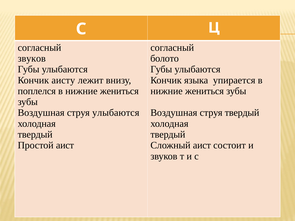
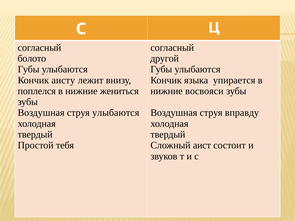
звуков: звуков -> болото (32, 59)
болото: болото -> другой (165, 59)
жениться: жениться -> восвояси (204, 91)
струя твердый: твердый -> вправду (242, 113)
Простой аист: аист -> тебя (65, 145)
